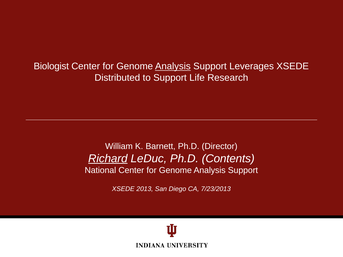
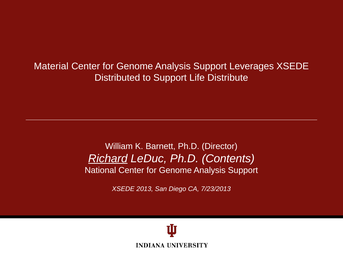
Biologist: Biologist -> Material (51, 66)
Analysis underline: present -> none (173, 66)
Research: Research -> Distribute (228, 78)
